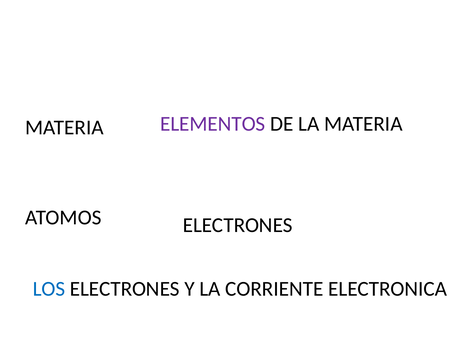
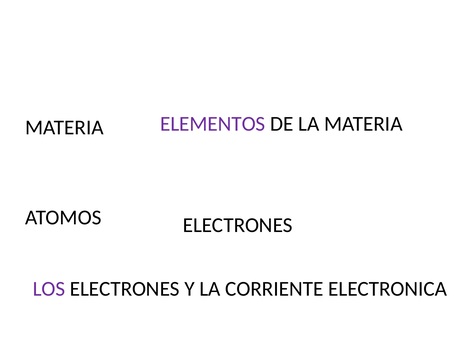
LOS colour: blue -> purple (49, 289)
